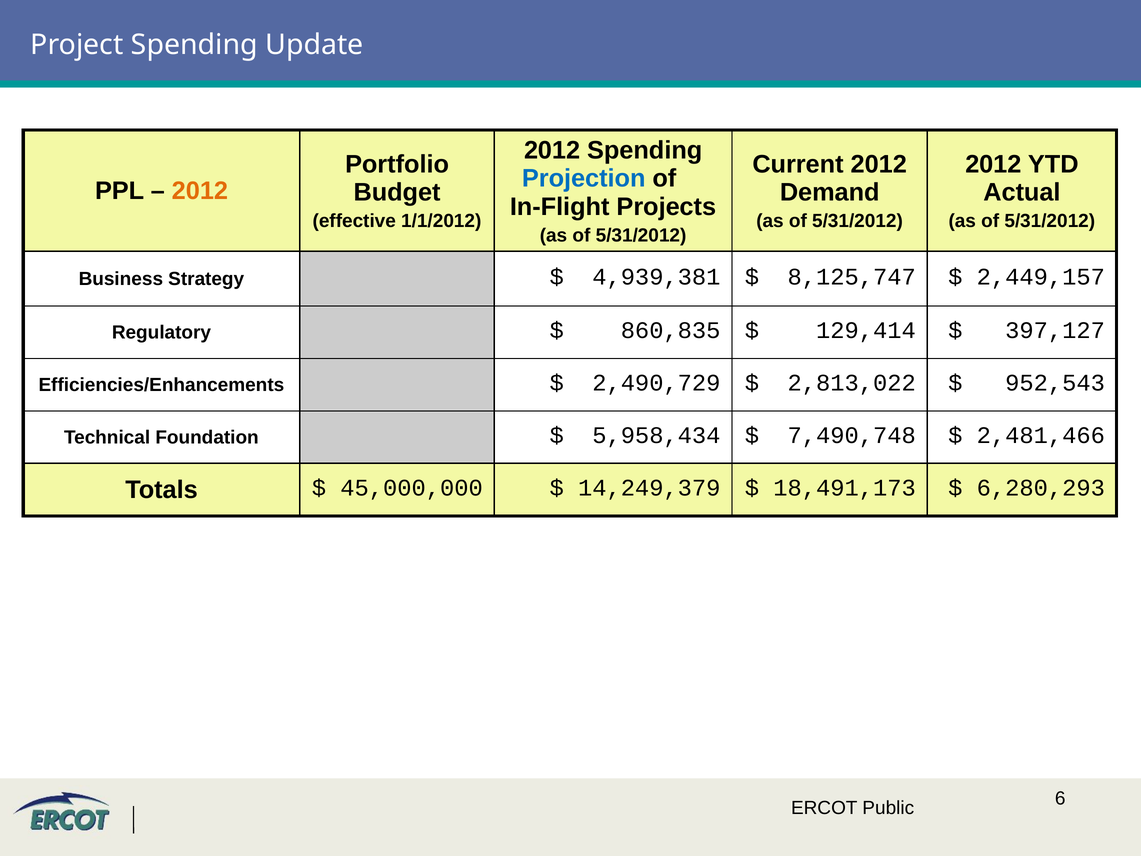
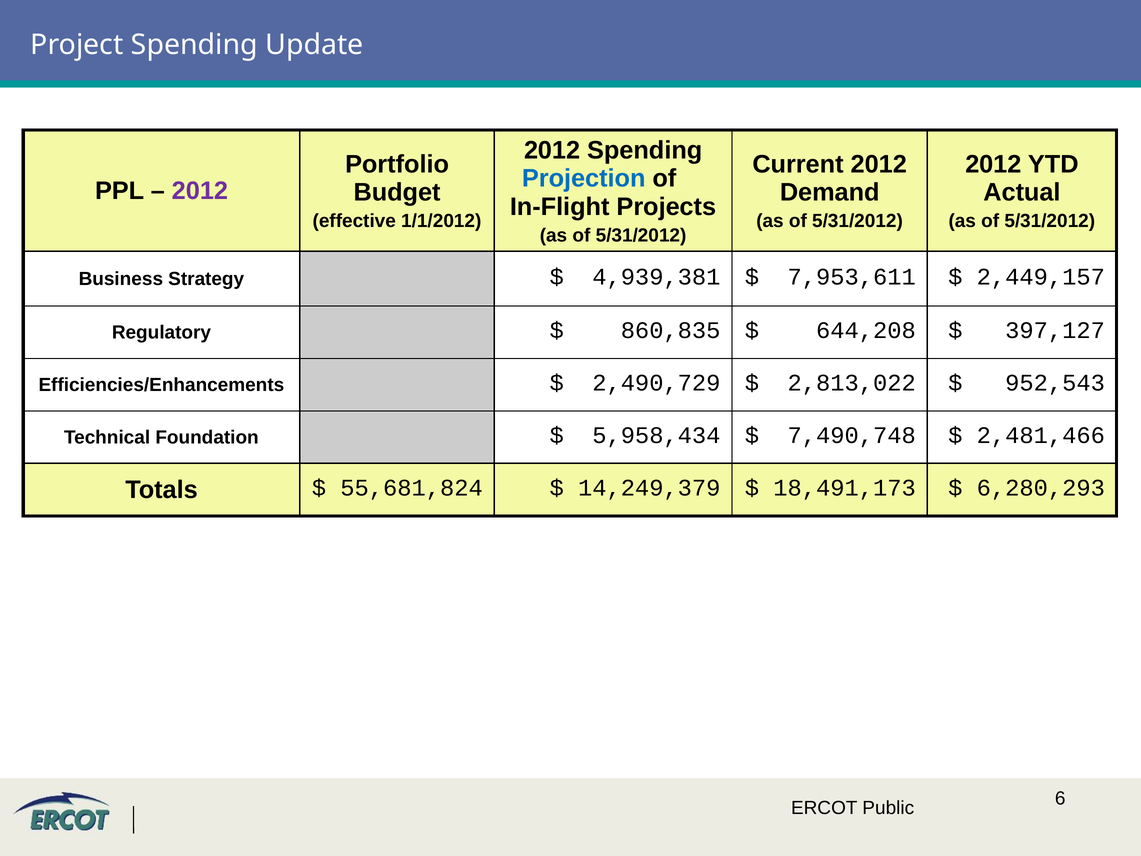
2012 colour: orange -> purple (200, 191)
8,125,747: 8,125,747 -> 7,953,611 (852, 277)
129,414: 129,414 -> 644,208 (866, 331)
45,000,000: 45,000,000 -> 55,681,824 (412, 488)
